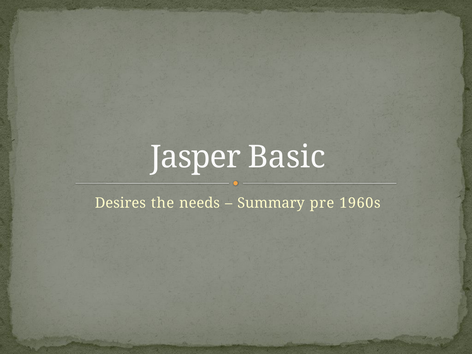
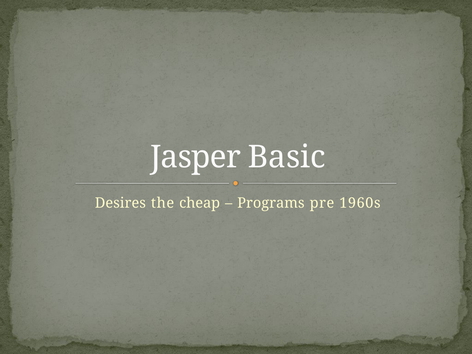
needs: needs -> cheap (200, 203)
Summary: Summary -> Programs (271, 203)
